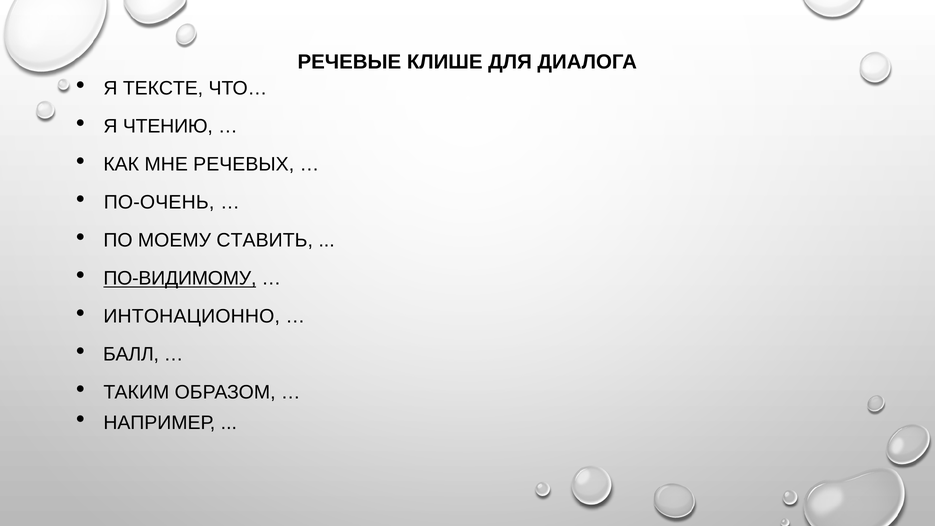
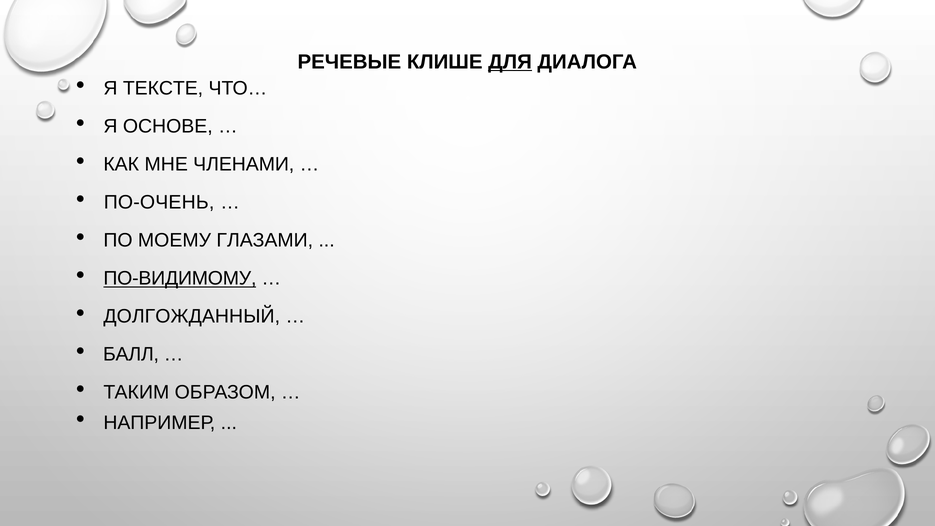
ДЛЯ underline: none -> present (510, 62)
ЧТЕНИЮ: ЧТЕНИЮ -> ОСНОВЕ (168, 127)
РЕЧЕВЫХ: РЕЧЕВЫХ -> ЧЛЕНАМИ (244, 165)
СТАВИТЬ: СТАВИТЬ -> ГЛАЗАМИ (265, 240)
ИНТОНАЦИОННО: ИНТОНАЦИОННО -> ДОЛГОЖДАННЫЙ (192, 316)
